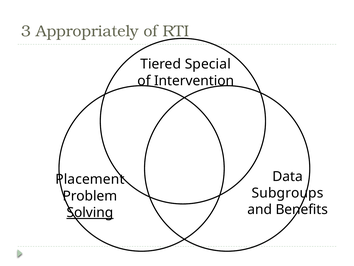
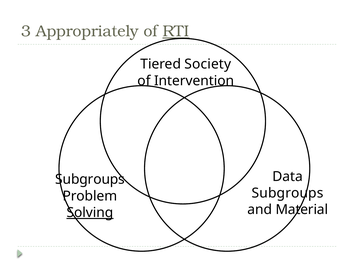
RTI underline: none -> present (176, 31)
Special: Special -> Society (208, 64)
Placement: Placement -> Subgroups (90, 179)
Benefits: Benefits -> Material (302, 209)
